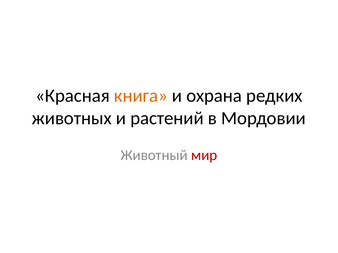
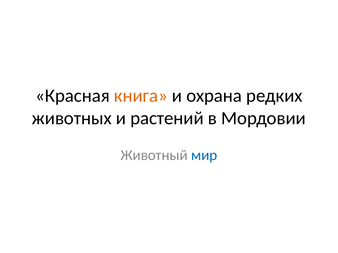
мир colour: red -> blue (204, 155)
